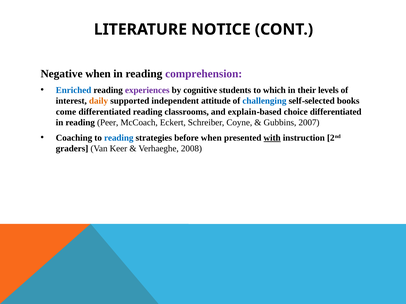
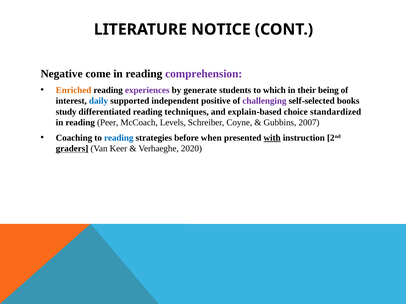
Negative when: when -> come (98, 74)
Enriched colour: blue -> orange (74, 90)
cognitive: cognitive -> generate (200, 90)
levels: levels -> being (328, 90)
daily colour: orange -> blue (99, 101)
attitude: attitude -> positive (216, 101)
challenging colour: blue -> purple (264, 101)
come: come -> study (66, 112)
classrooms: classrooms -> techniques (187, 112)
differentiated: differentiated -> standardized (336, 112)
Eckert: Eckert -> Levels (173, 123)
graders underline: none -> present (72, 149)
2008: 2008 -> 2020 (191, 149)
